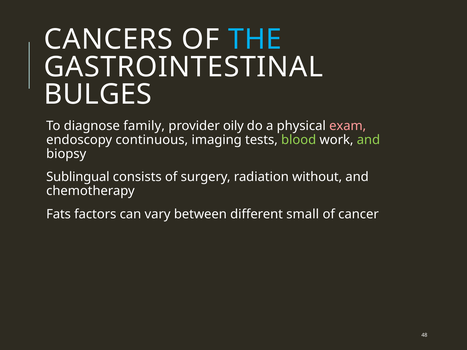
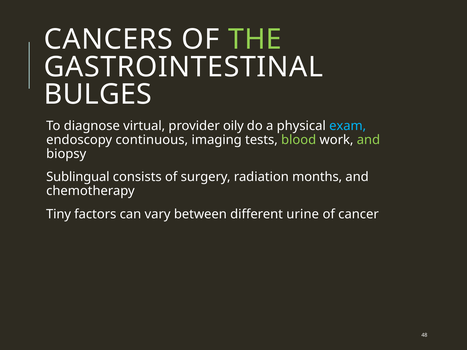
THE colour: light blue -> light green (255, 40)
family: family -> virtual (144, 126)
exam colour: pink -> light blue (348, 126)
without: without -> months (317, 177)
Fats: Fats -> Tiny (59, 214)
small: small -> urine (303, 214)
